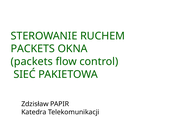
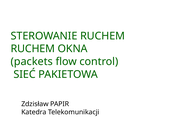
PACKETS: PACKETS -> RUCHEM (33, 49)
